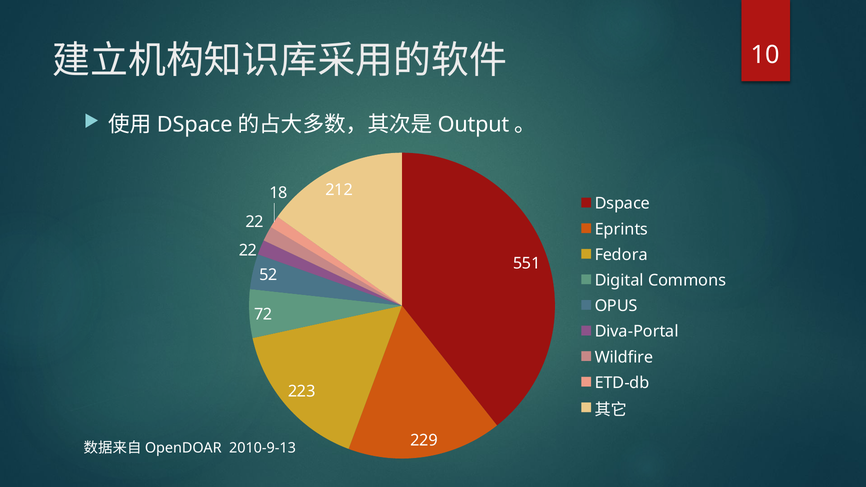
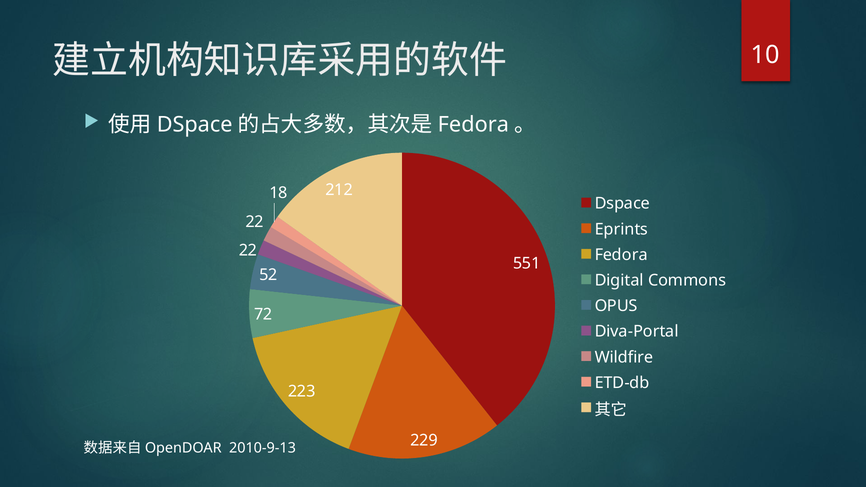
Output: Output -> Fedora (473, 125)
